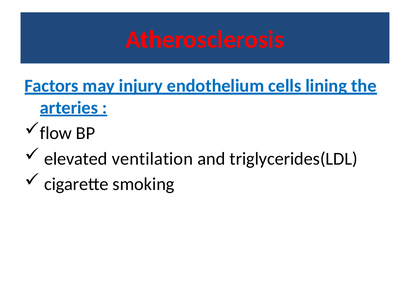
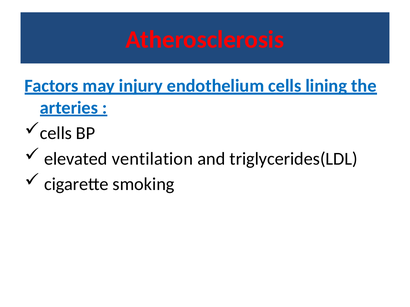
flow: flow -> cells (56, 133)
